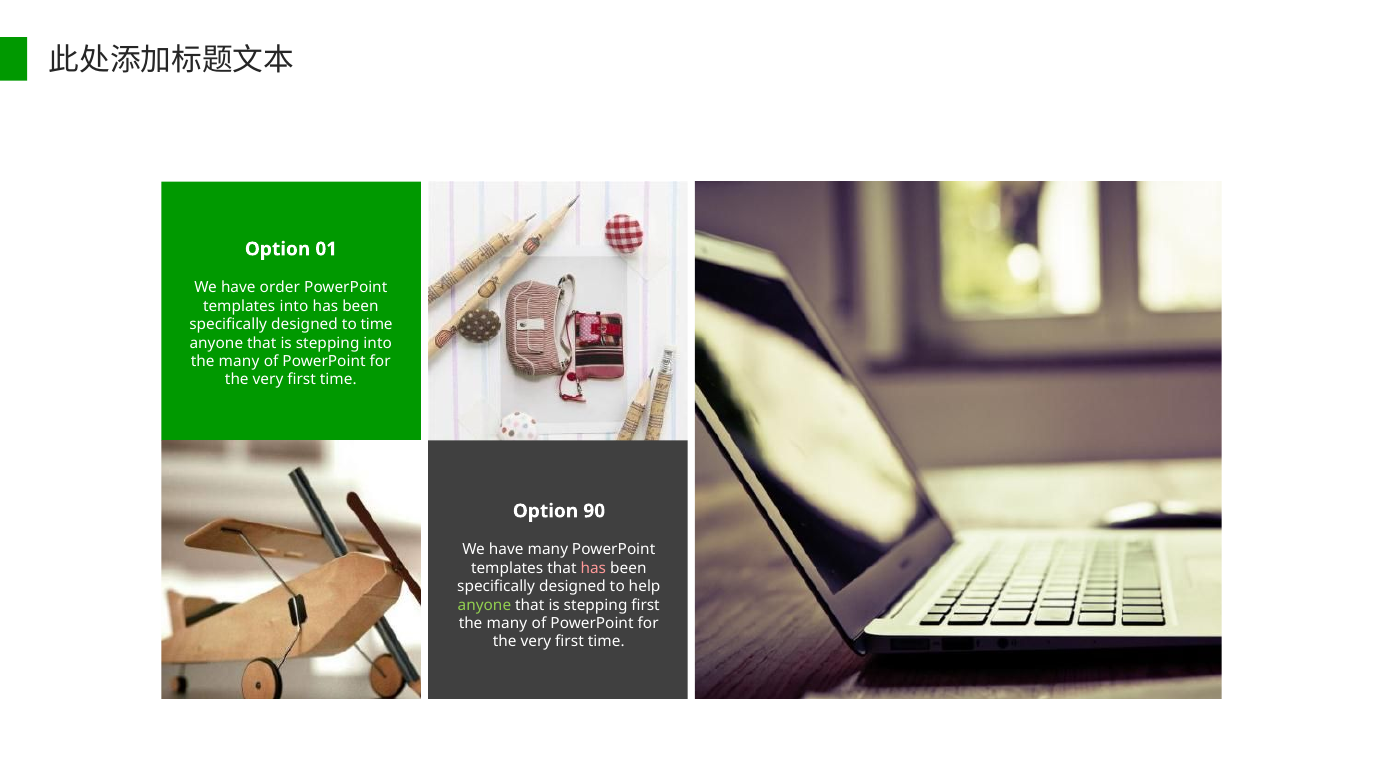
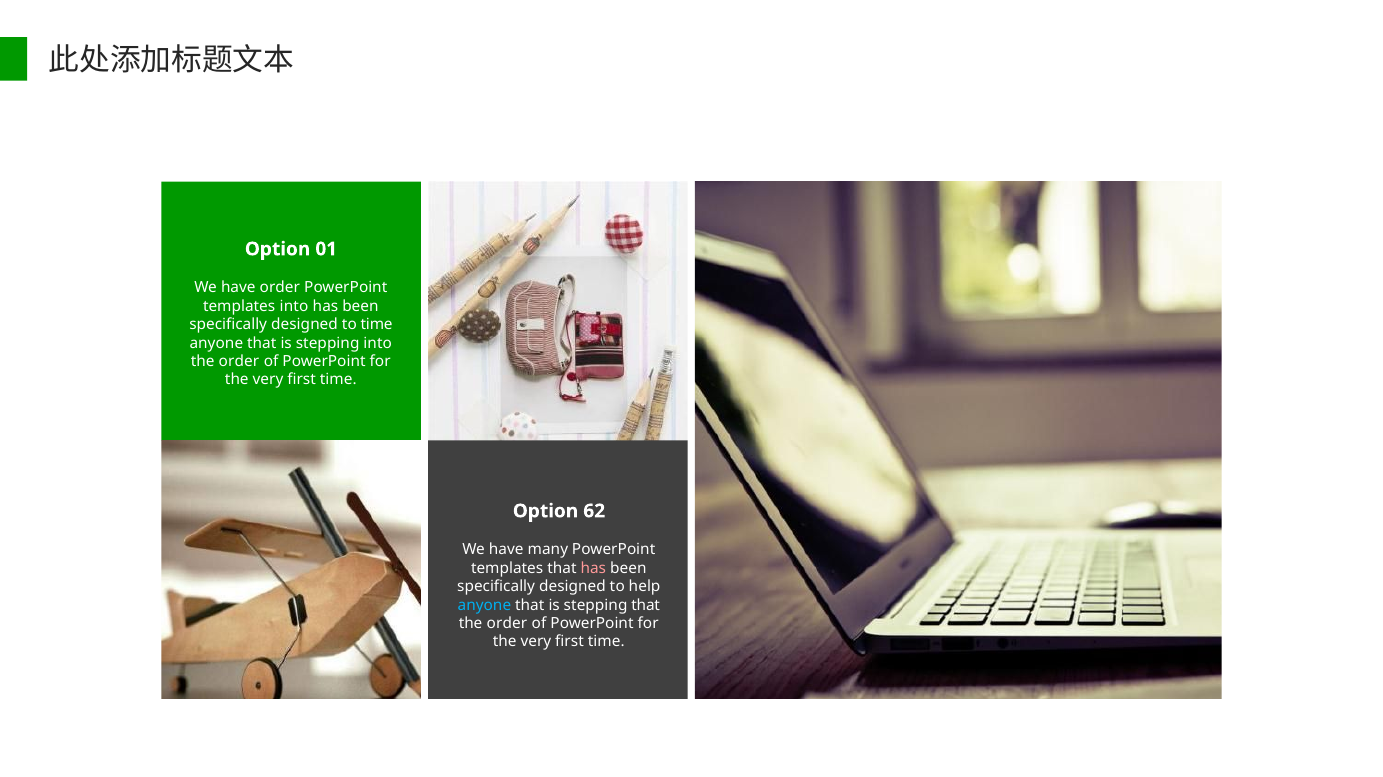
many: many -> order (239, 362)
90: 90 -> 62 (594, 511)
anyone colour: light green -> light blue (484, 606)
stepping first: first -> that (646, 606)
many: many -> order (507, 624)
